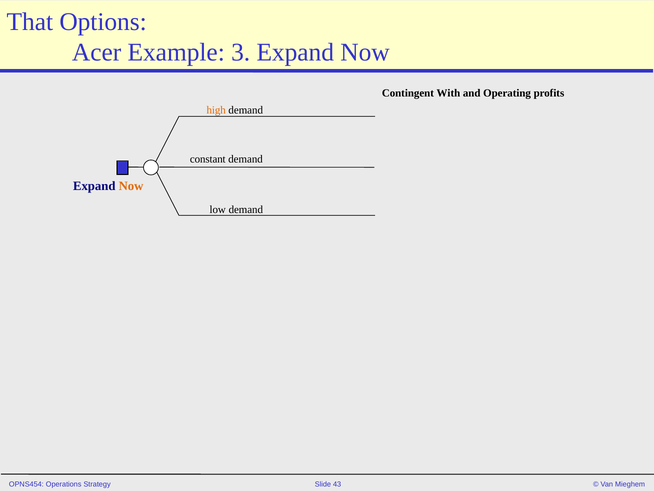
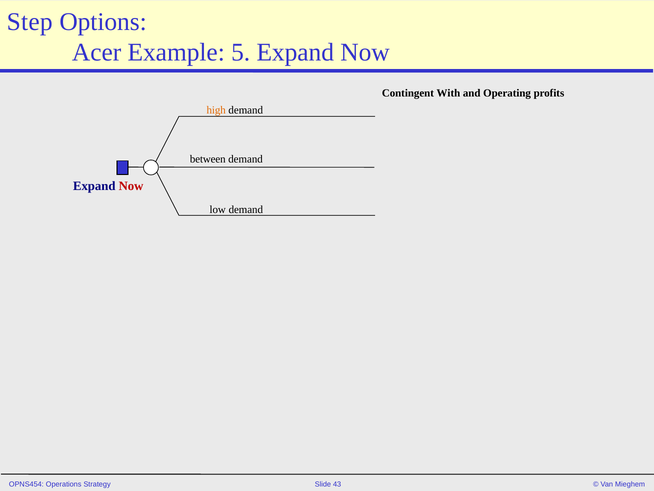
That: That -> Step (30, 22)
3: 3 -> 5 (241, 52)
constant: constant -> between (208, 159)
Now colour: orange -> red (131, 186)
